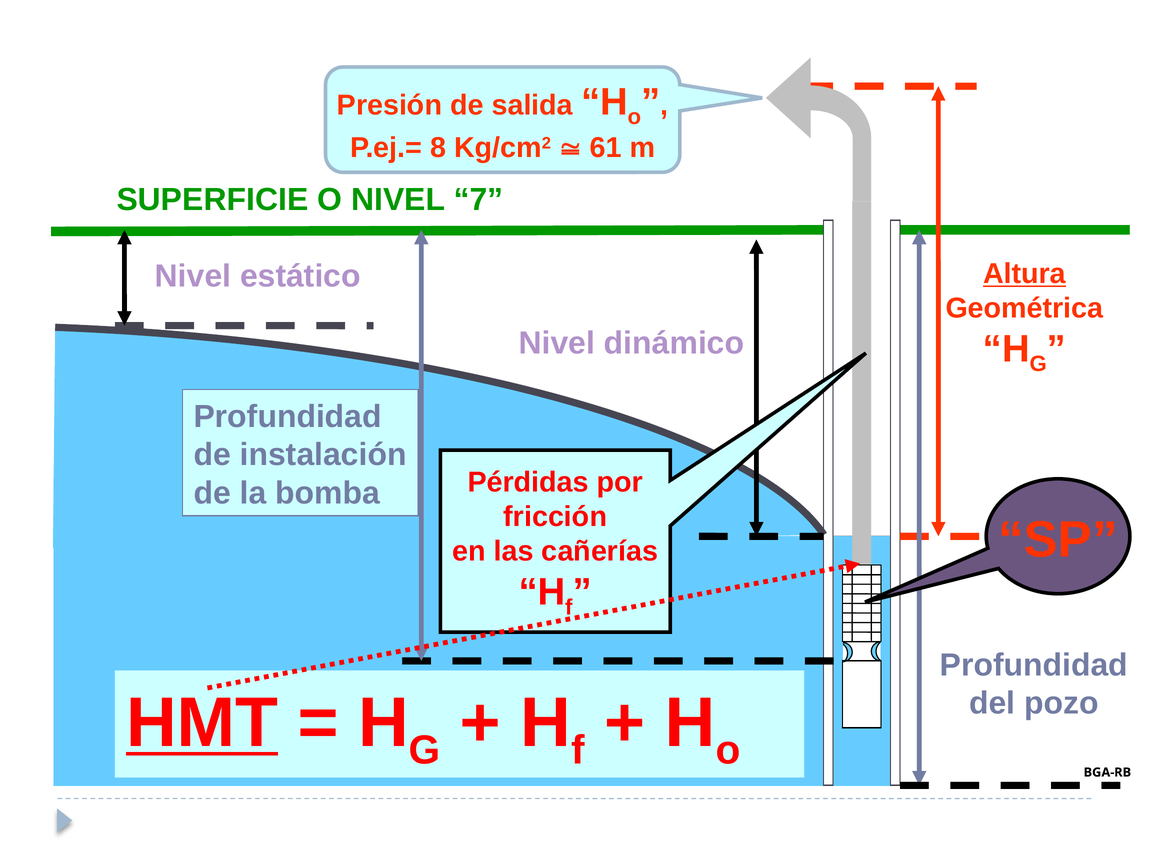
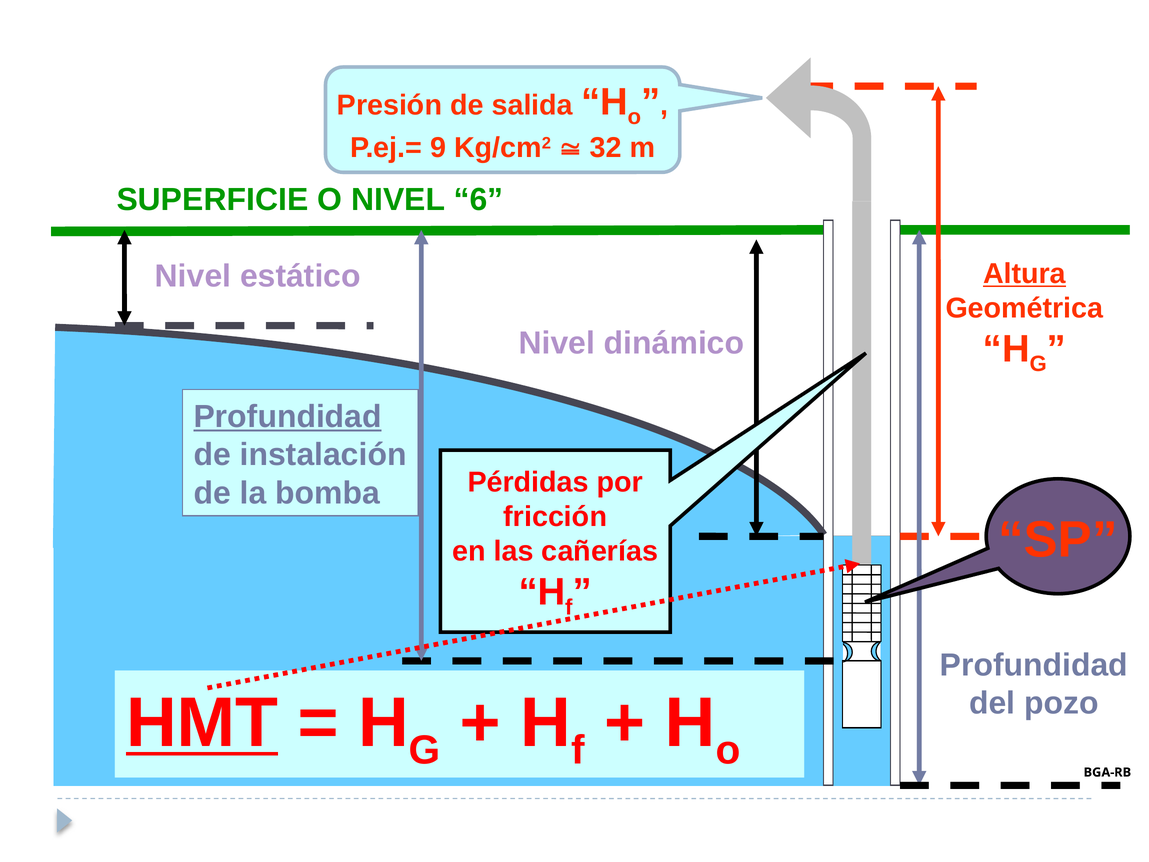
8: 8 -> 9 (438, 148)
61: 61 -> 32 (606, 148)
7: 7 -> 6 (479, 199)
Profundidad underline: none -> present (288, 416)
